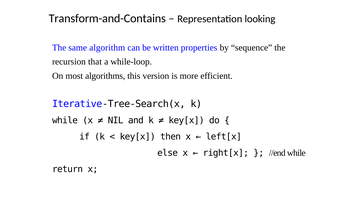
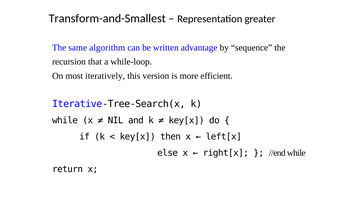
Transform-and-Contains: Transform-and-Contains -> Transform-and-Smallest (107, 18)
looking: looking -> greater (260, 19)
properties: properties -> advantage (199, 48)
algorithms: algorithms -> iteratively (105, 76)
